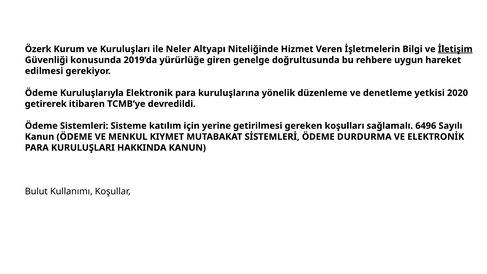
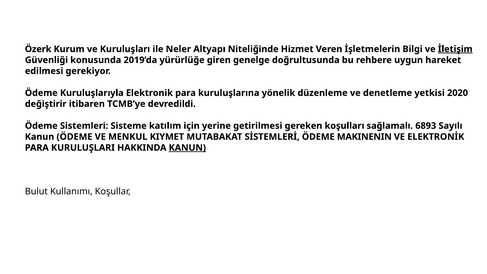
getirerek: getirerek -> değiştirir (46, 104)
6496: 6496 -> 6893 (426, 126)
DURDURMA: DURDURMA -> MAKINENIN (364, 137)
KANUN underline: none -> present (187, 148)
